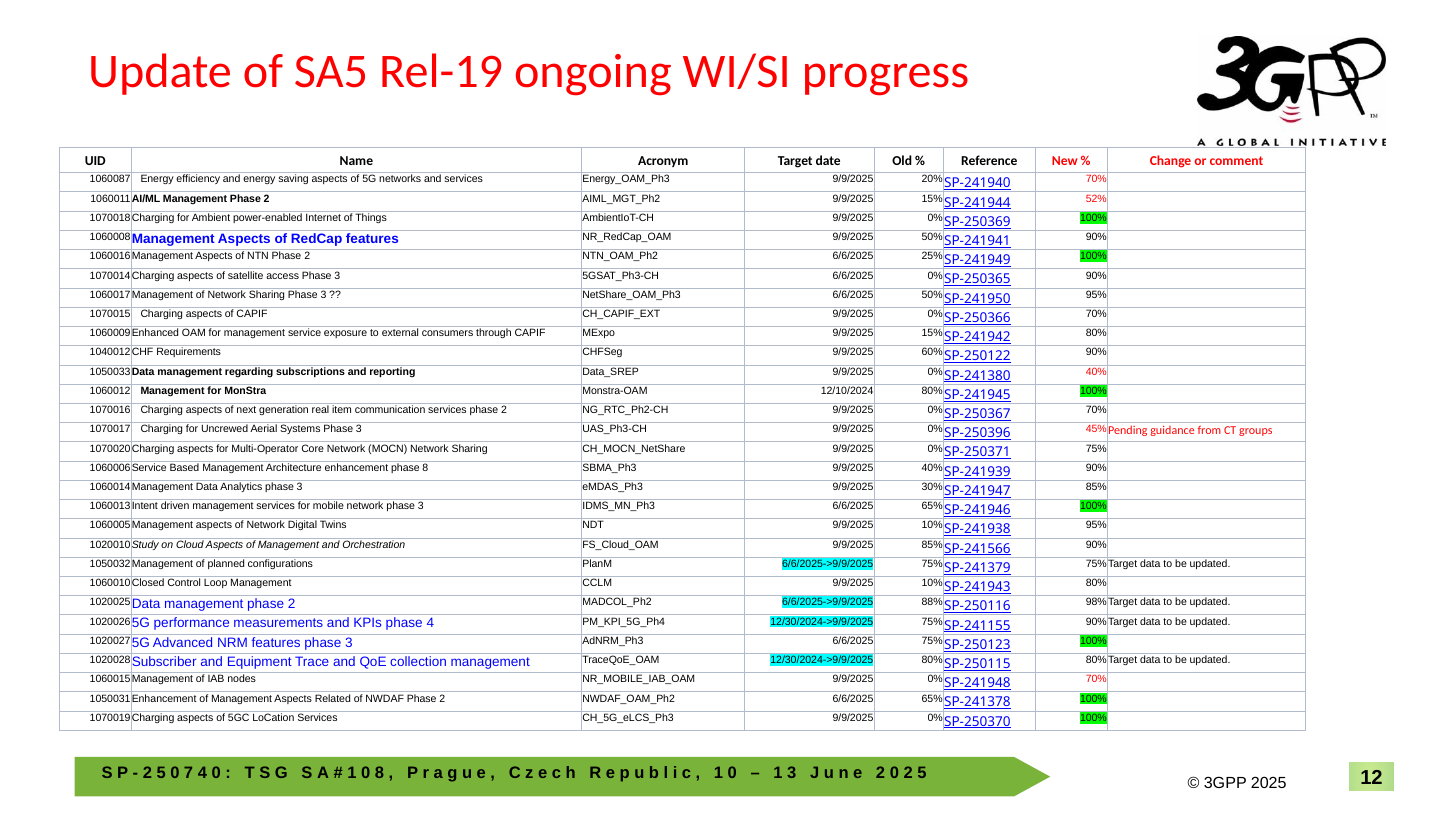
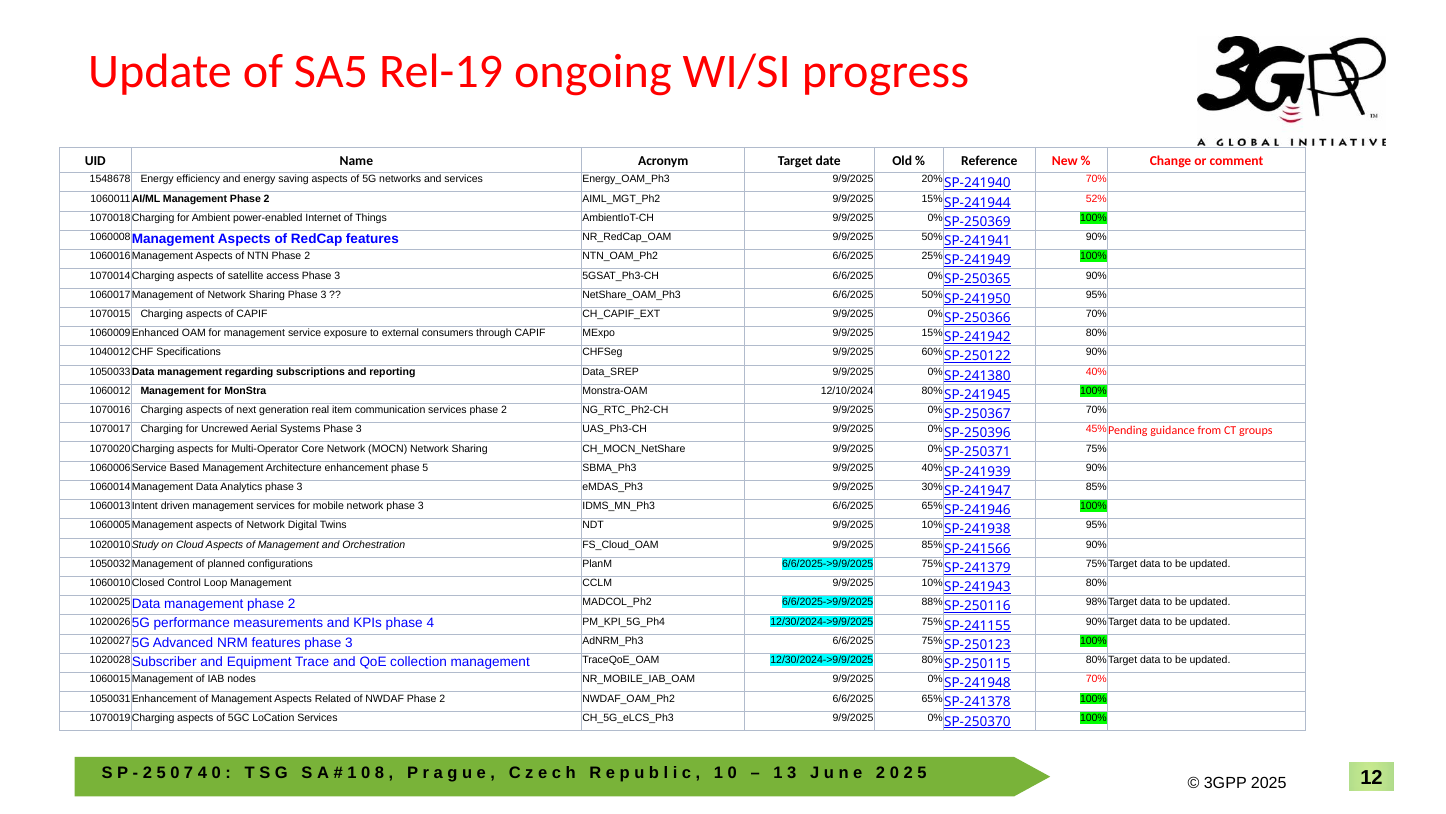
1060087: 1060087 -> 1548678 (110, 179)
Requirements: Requirements -> Specifications (189, 352)
phase 8: 8 -> 5 (425, 467)
